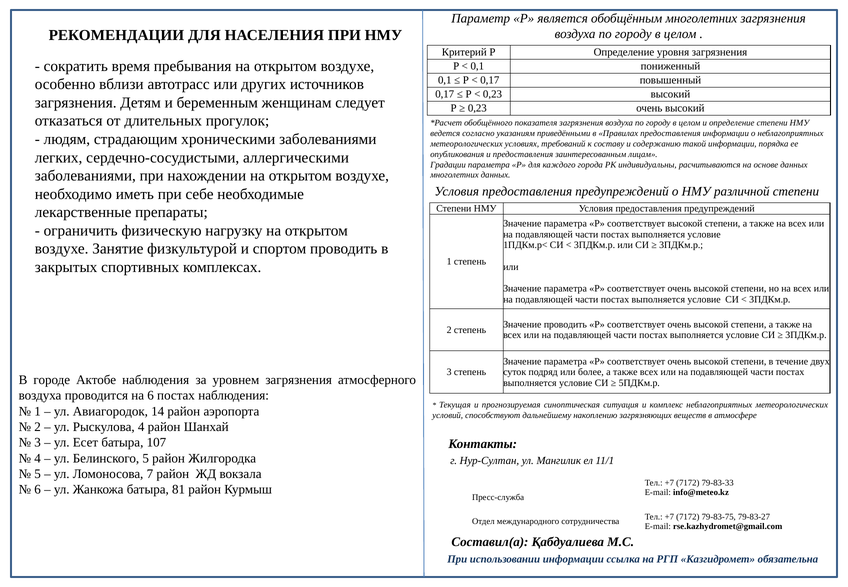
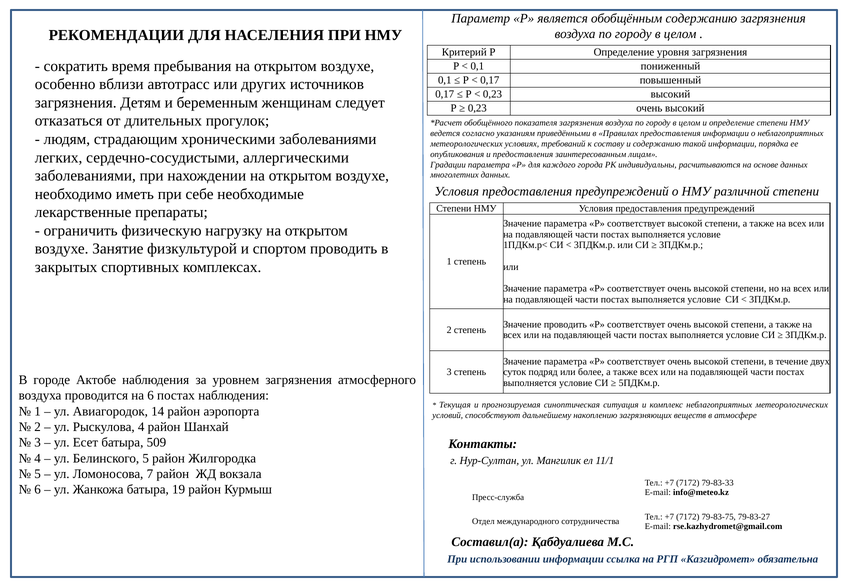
обобщённым многолетних: многолетних -> содержанию (701, 18)
107: 107 -> 509 (156, 443)
81: 81 -> 19 (179, 490)
